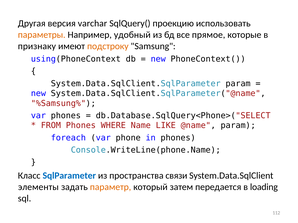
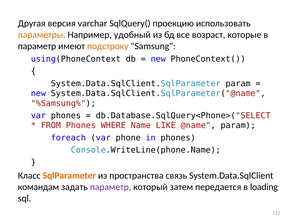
прямое: прямое -> возраст (209, 35)
признаку: признаку -> параметр (37, 46)
SqlParameter colour: blue -> orange (69, 176)
связи: связи -> связь (176, 176)
элементы: элементы -> командам (38, 187)
параметр colour: orange -> purple (111, 187)
